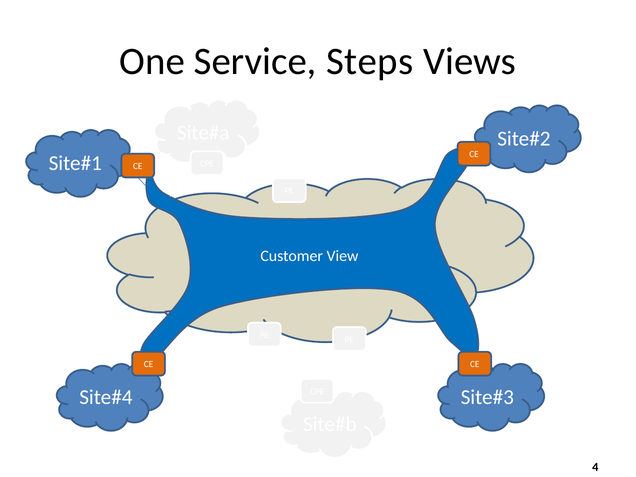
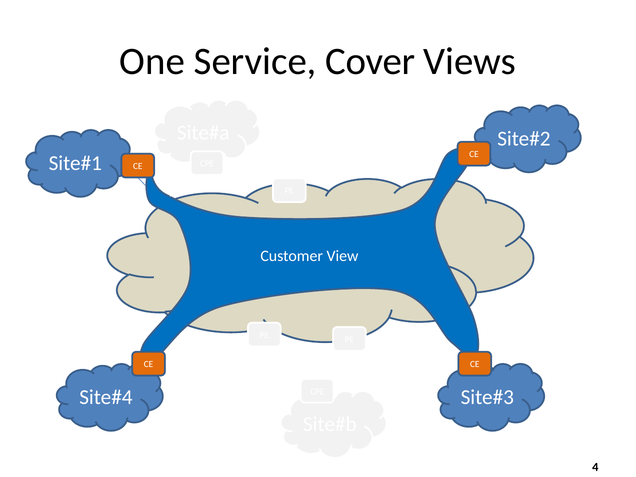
Steps: Steps -> Cover (370, 62)
